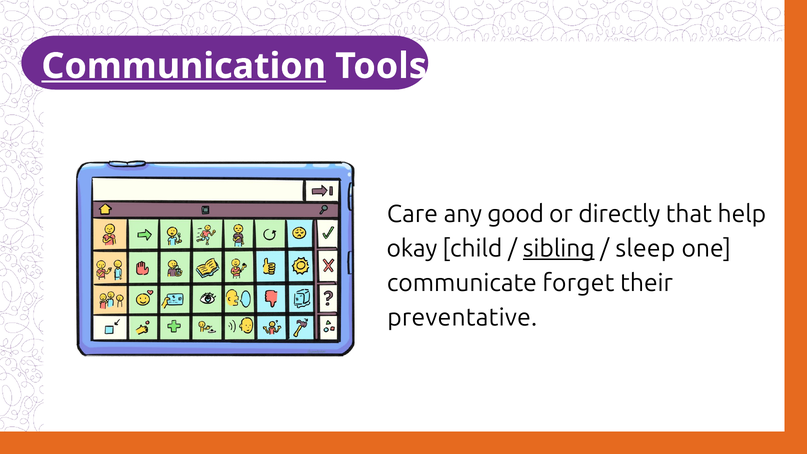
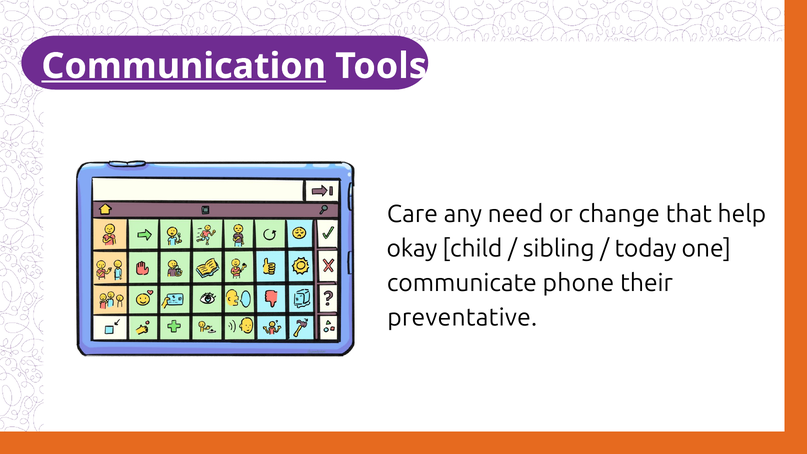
good: good -> need (516, 214)
directly: directly -> change (619, 214)
sibling underline: present -> none (559, 249)
sleep: sleep -> today (646, 249)
forget: forget -> phone (578, 283)
